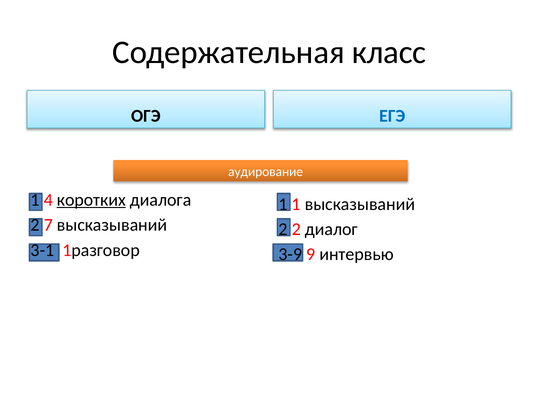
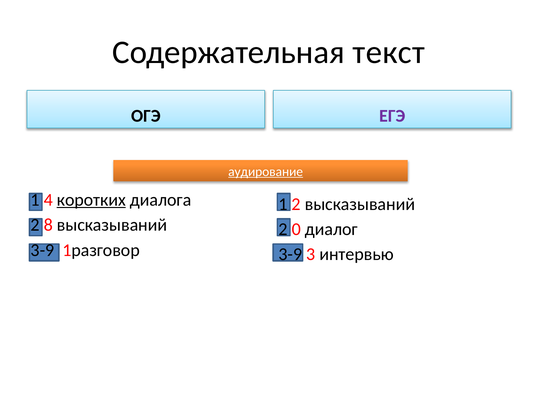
класс: класс -> текст (389, 52)
ЕГЭ colour: blue -> purple (392, 116)
аудирование underline: none -> present (266, 171)
1 1: 1 -> 2 (296, 204)
7: 7 -> 8 (48, 225)
2 2: 2 -> 0 (296, 229)
3-1: 3-1 -> 3-9 (42, 250)
9: 9 -> 3 (311, 254)
